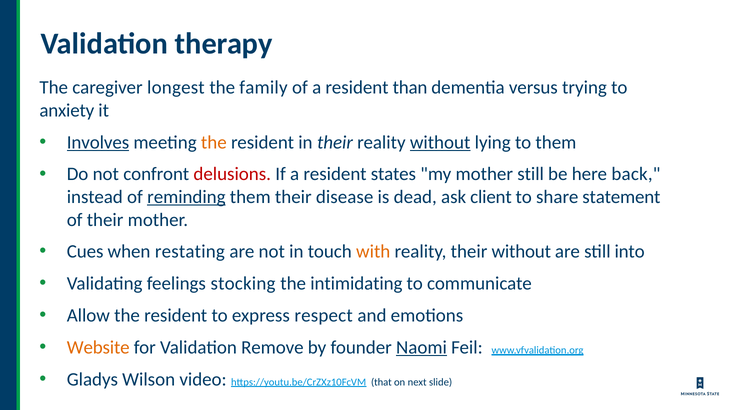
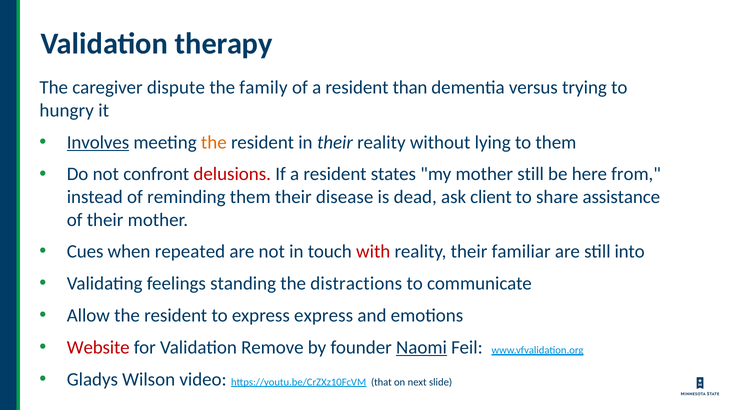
longest: longest -> dispute (176, 88)
anxiety: anxiety -> hungry (67, 110)
without underline: present -> none (440, 142)
back: back -> from (636, 174)
reminding underline: present -> none (186, 197)
statement: statement -> assistance (621, 197)
restating: restating -> repeated (190, 252)
with colour: orange -> red (373, 252)
their without: without -> familiar (521, 252)
stocking: stocking -> standing (243, 284)
intimidating: intimidating -> distractions (356, 284)
express respect: respect -> express (324, 315)
Website colour: orange -> red (98, 347)
